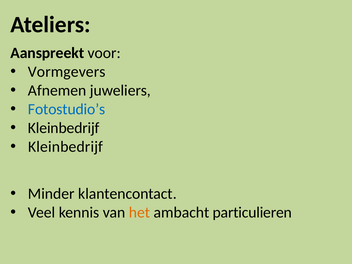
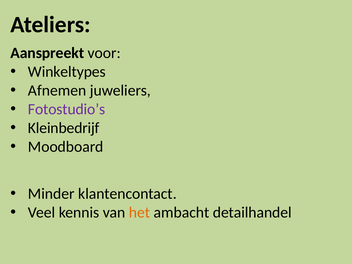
Vormgevers: Vormgevers -> Winkeltypes (67, 72)
Fotostudio’s colour: blue -> purple (67, 109)
Kleinbedrijf: Kleinbedrijf -> Moodboard (66, 147)
particulieren: particulieren -> detailhandel (252, 213)
